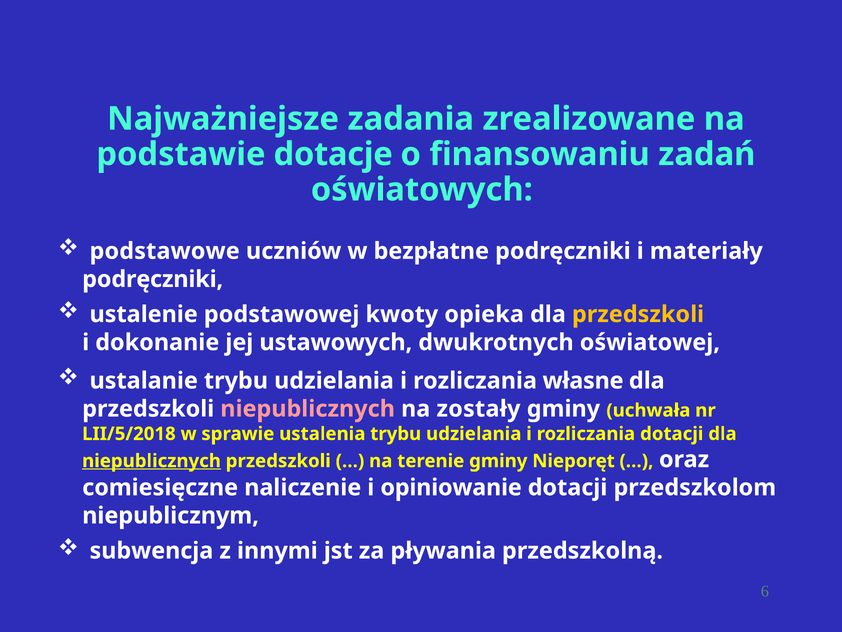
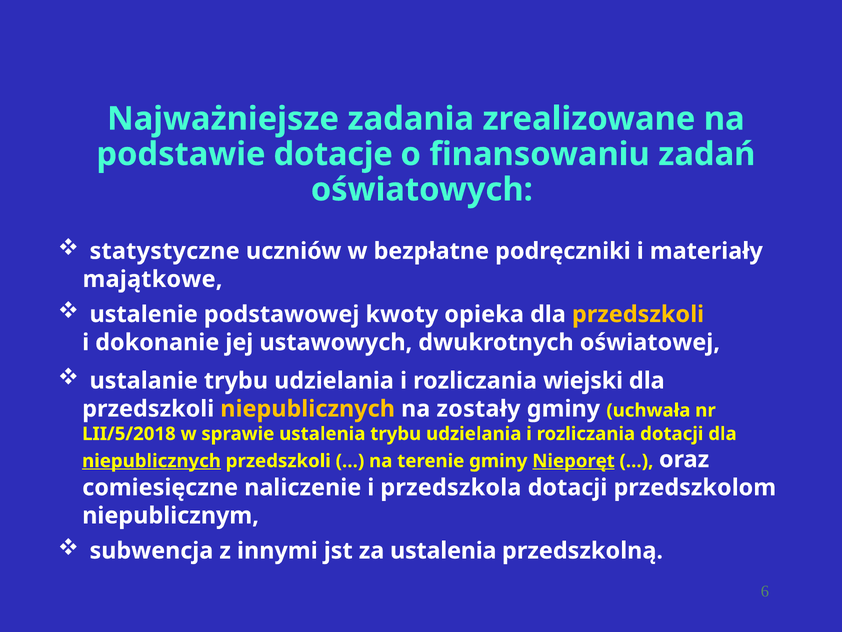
podstawowe: podstawowe -> statystyczne (165, 251)
podręczniki: podręczniki -> majątkowe (152, 279)
własne: własne -> wiejski (583, 380)
niepublicznych colour: pink -> yellow (308, 409)
Nieporęt underline: none -> present (574, 461)
opiniowanie: opiniowanie -> przedszkola (451, 487)
za pływania: pływania -> ustalenia (443, 550)
